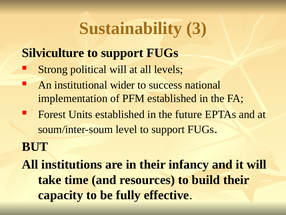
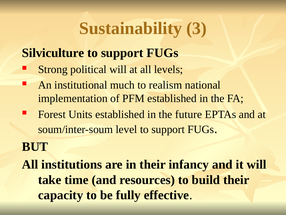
wider: wider -> much (122, 85)
success: success -> realism (165, 85)
